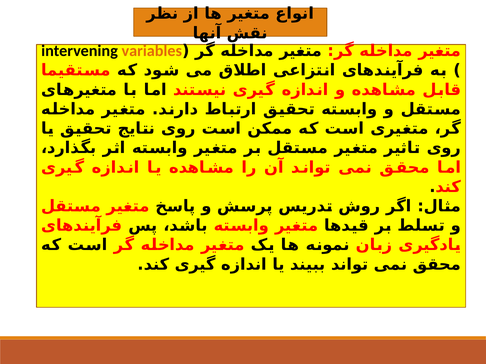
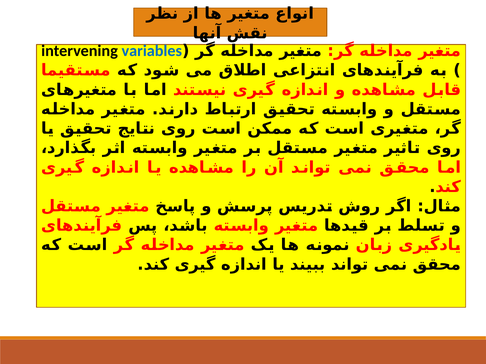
variables colour: orange -> blue (152, 51)
